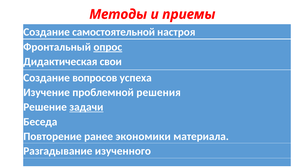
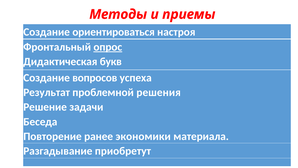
самостоятельной: самостоятельной -> ориентироваться (114, 32)
свои: свои -> букв (111, 62)
Изучение: Изучение -> Результат (47, 92)
задачи underline: present -> none (86, 107)
изученного: изученного -> приобретут (123, 151)
